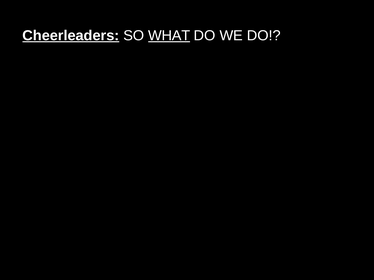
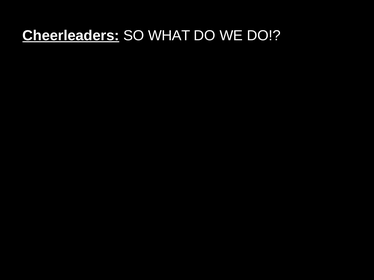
WHAT underline: present -> none (169, 36)
